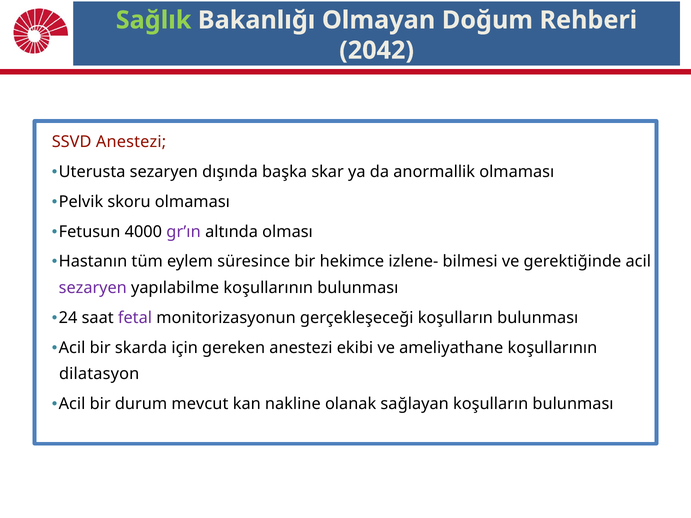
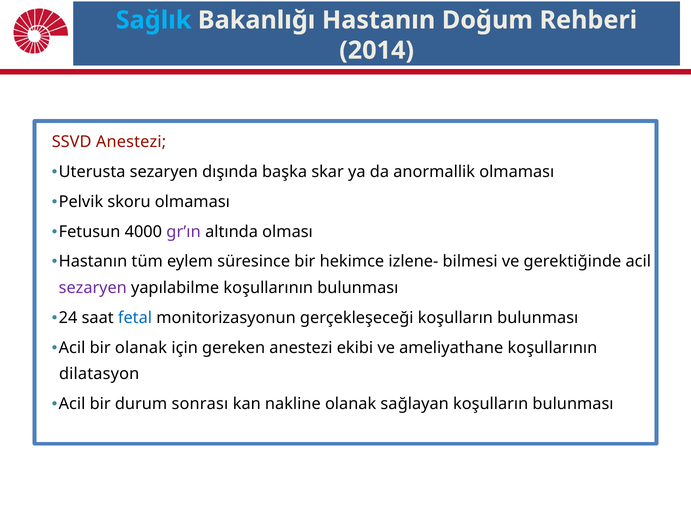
Sağlık colour: light green -> light blue (154, 20)
Bakanlığı Olmayan: Olmayan -> Hastanın (379, 20)
2042: 2042 -> 2014 (377, 50)
fetal colour: purple -> blue (135, 318)
bir skarda: skarda -> olanak (141, 348)
mevcut: mevcut -> sonrası (200, 404)
